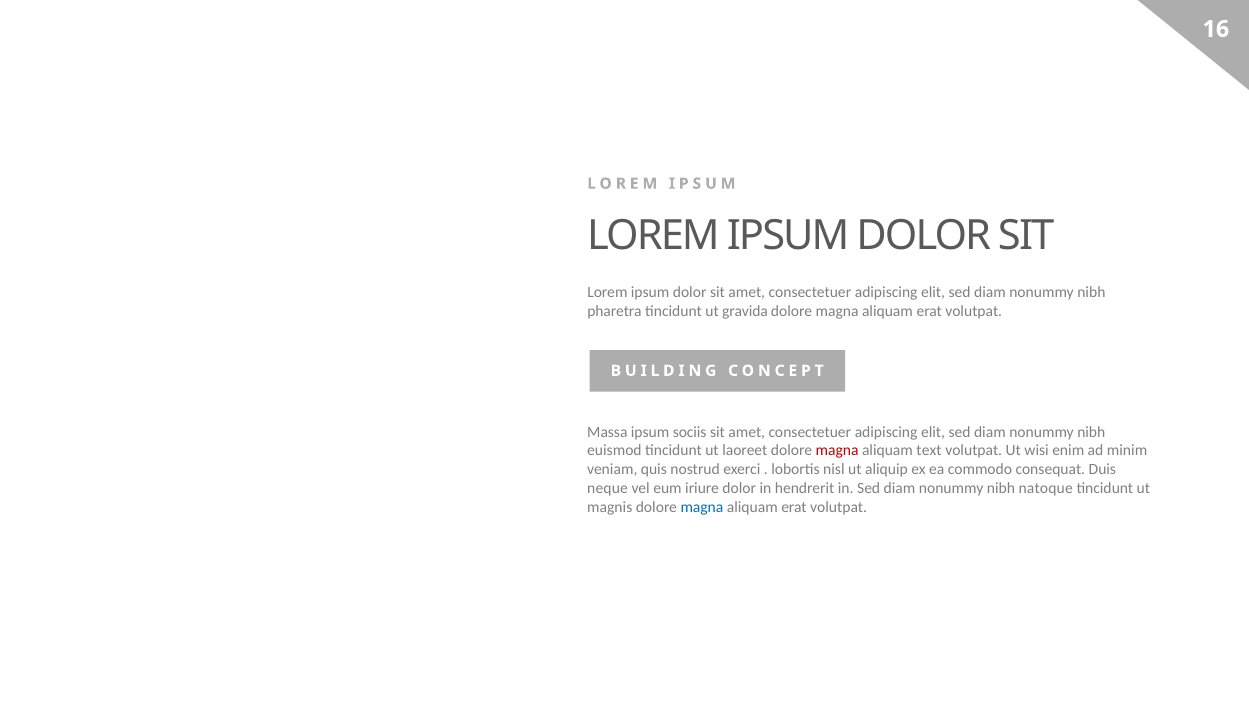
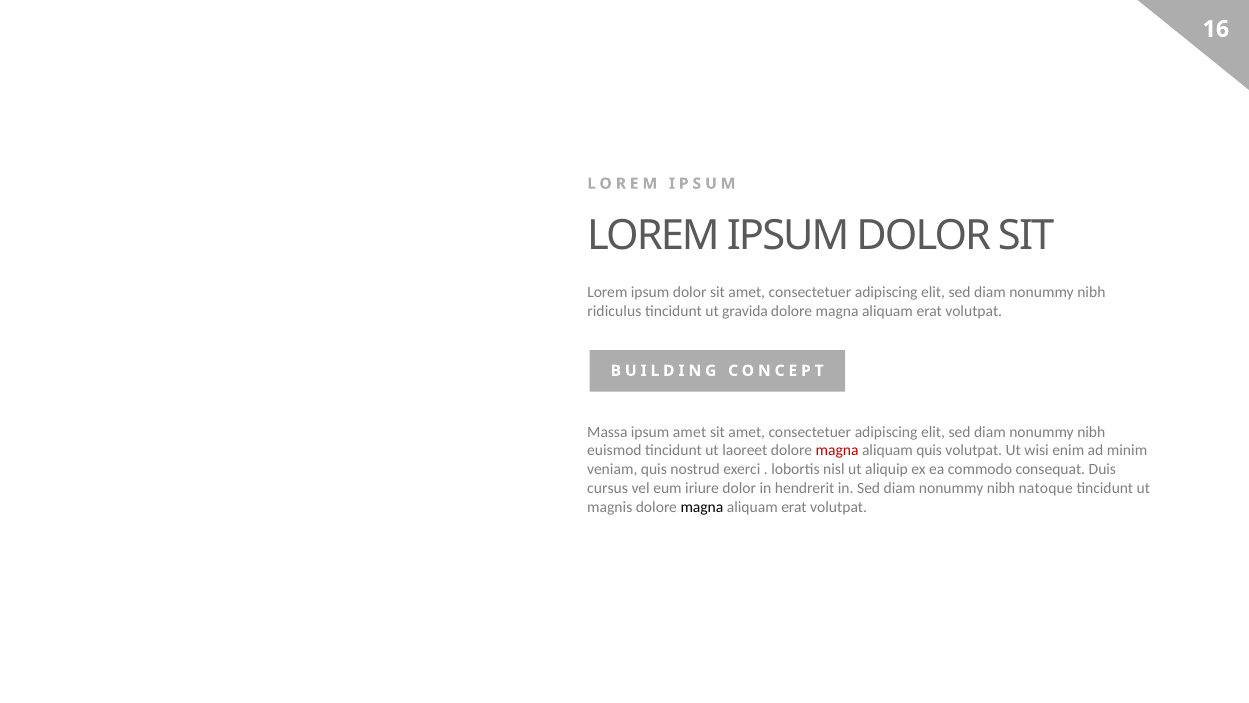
pharetra: pharetra -> ridiculus (614, 311)
ipsum sociis: sociis -> amet (690, 432)
aliquam text: text -> quis (929, 450)
neque: neque -> cursus (608, 488)
magna colour: blue -> black (702, 507)
